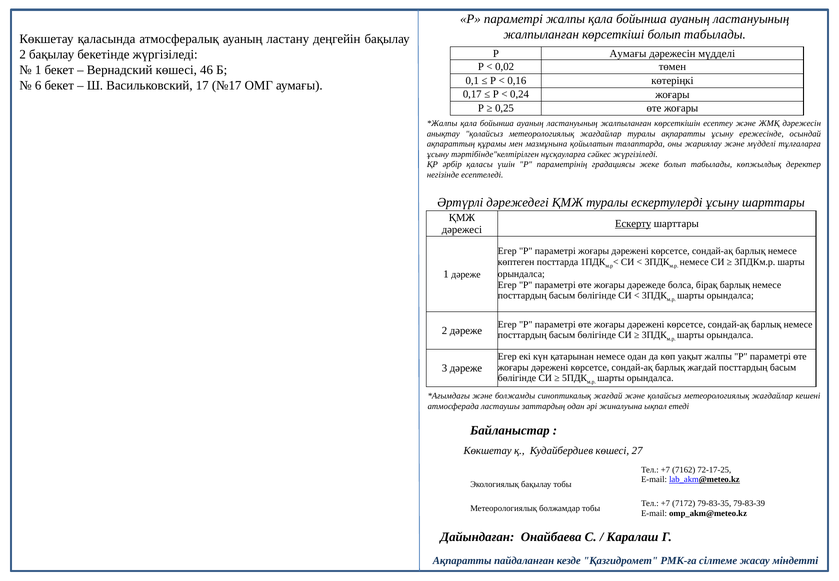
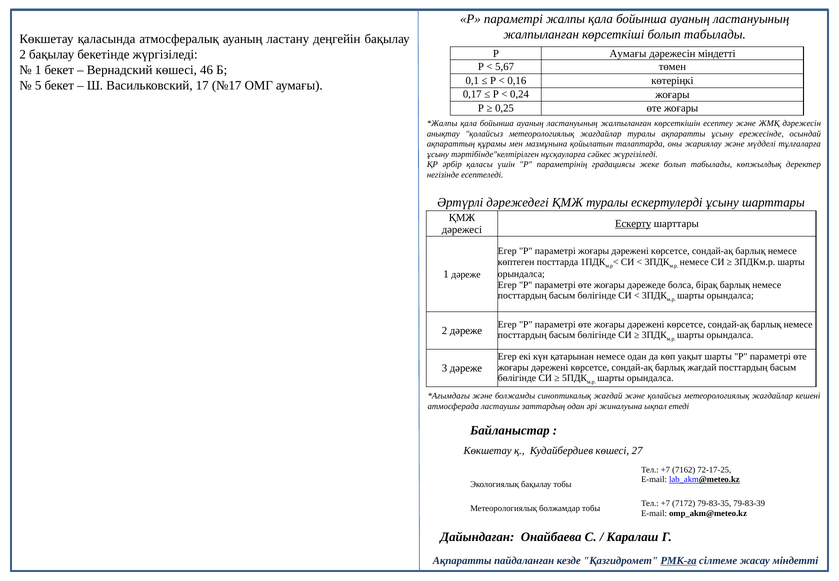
дәрежесін мүдделі: мүдделі -> міндетті (717, 53)
0,02: 0,02 -> 5,67 (505, 67)
6: 6 -> 5 (38, 85)
уақыт жалпы: жалпы -> шарты (718, 357)
РМК-ға underline: none -> present (679, 560)
